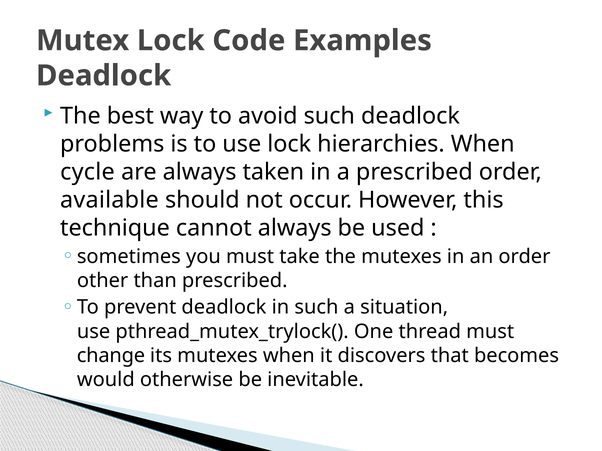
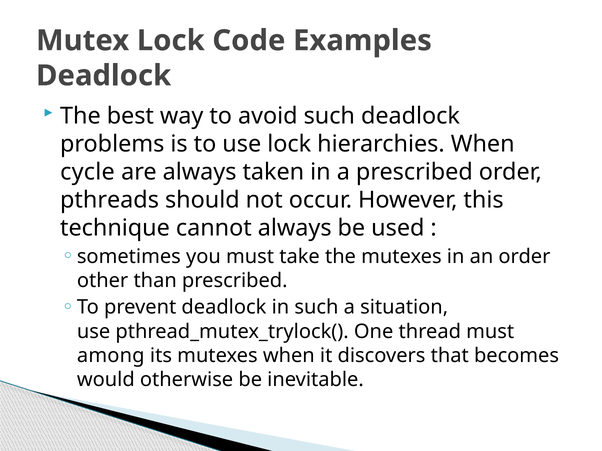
available: available -> pthreads (110, 200)
change: change -> among (111, 356)
